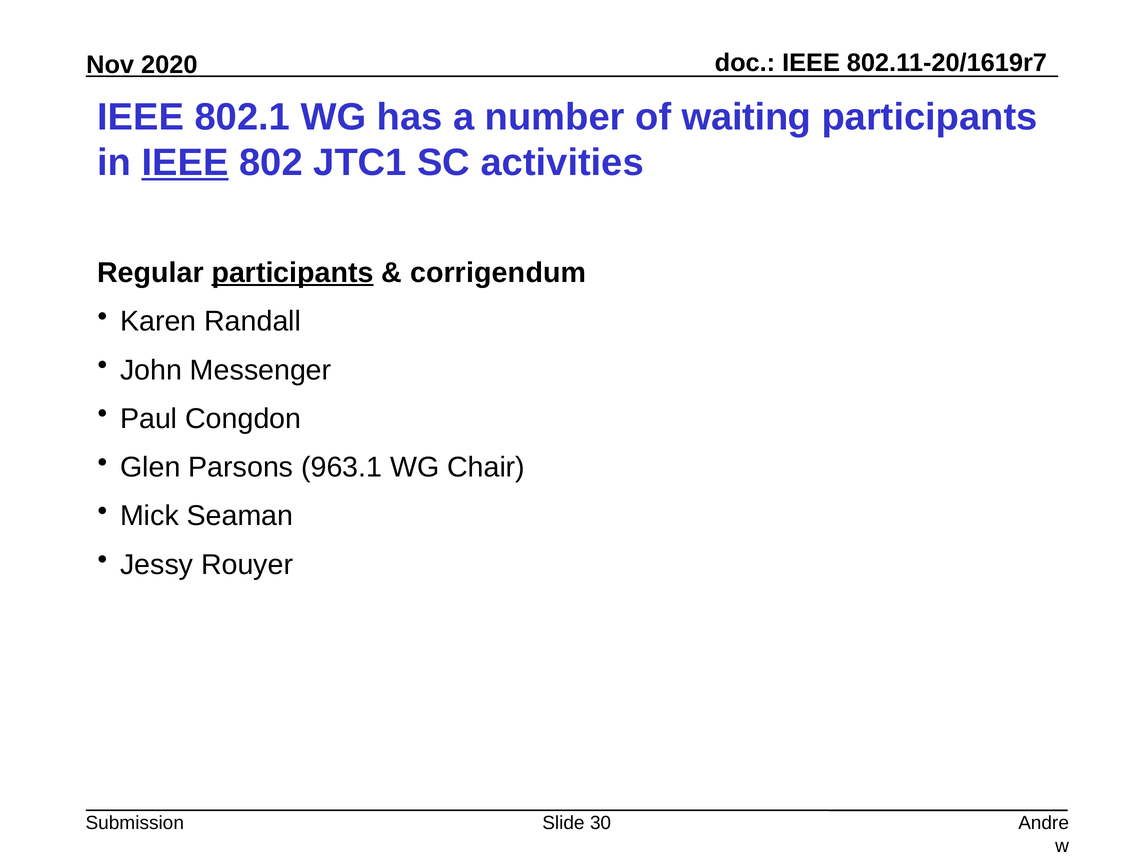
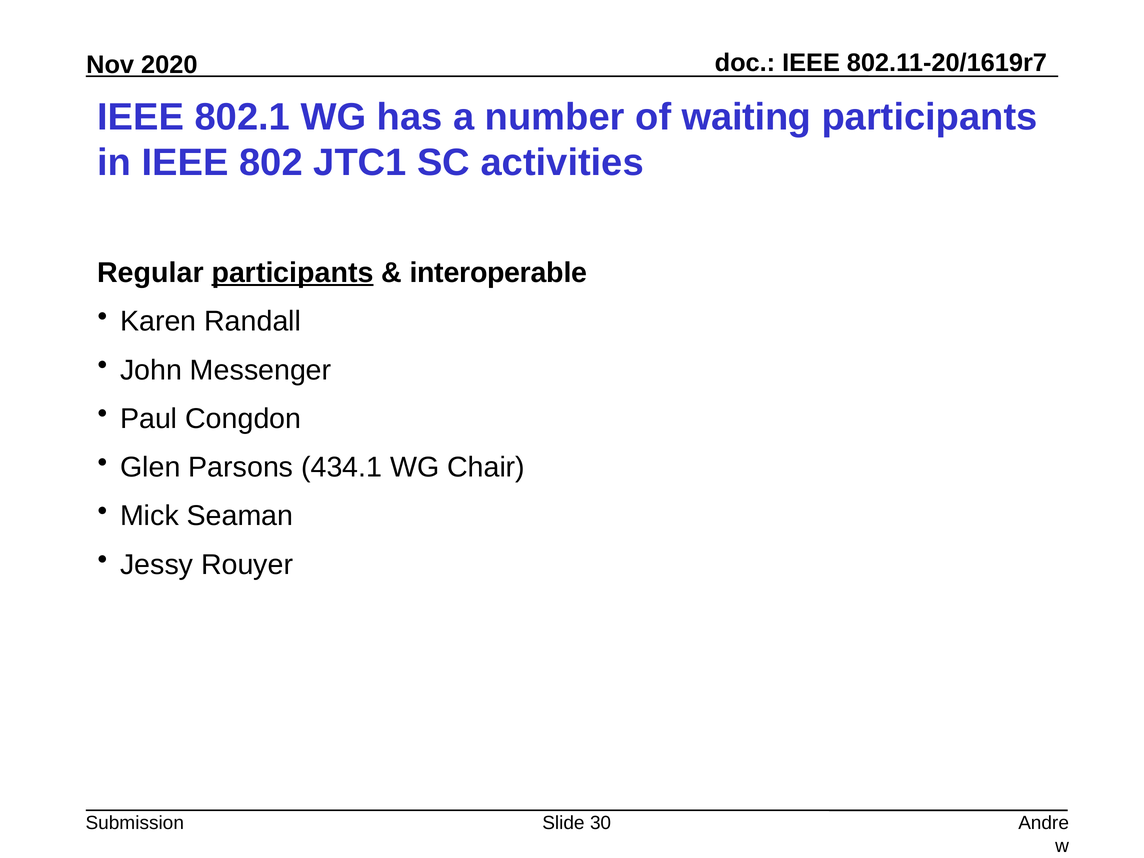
IEEE underline: present -> none (185, 163)
corrigendum: corrigendum -> interoperable (498, 273)
963.1: 963.1 -> 434.1 (342, 467)
